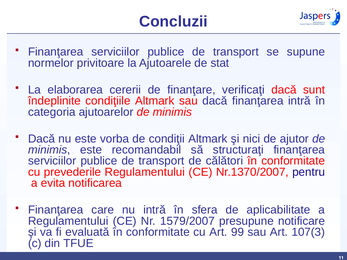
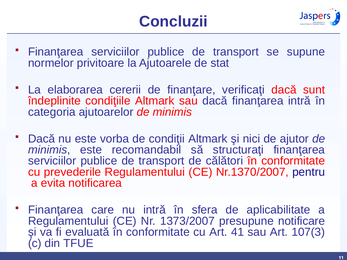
1579/2007: 1579/2007 -> 1373/2007 (187, 221)
99: 99 -> 41 (238, 232)
